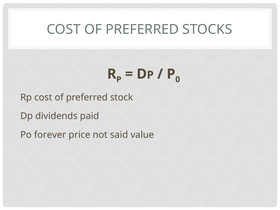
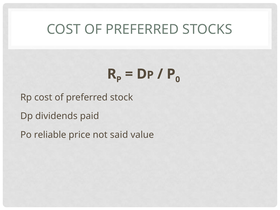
forever: forever -> reliable (50, 135)
